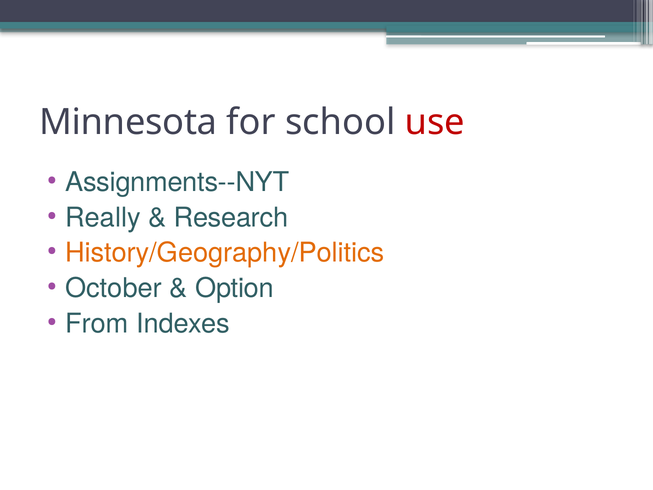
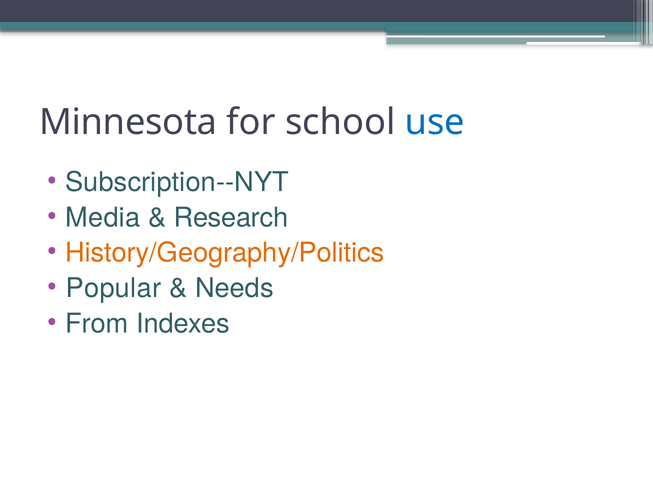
use colour: red -> blue (435, 122)
Assignments--NYT: Assignments--NYT -> Subscription--NYT (177, 182)
Really: Really -> Media (103, 217)
October: October -> Popular (113, 288)
Option: Option -> Needs (234, 288)
